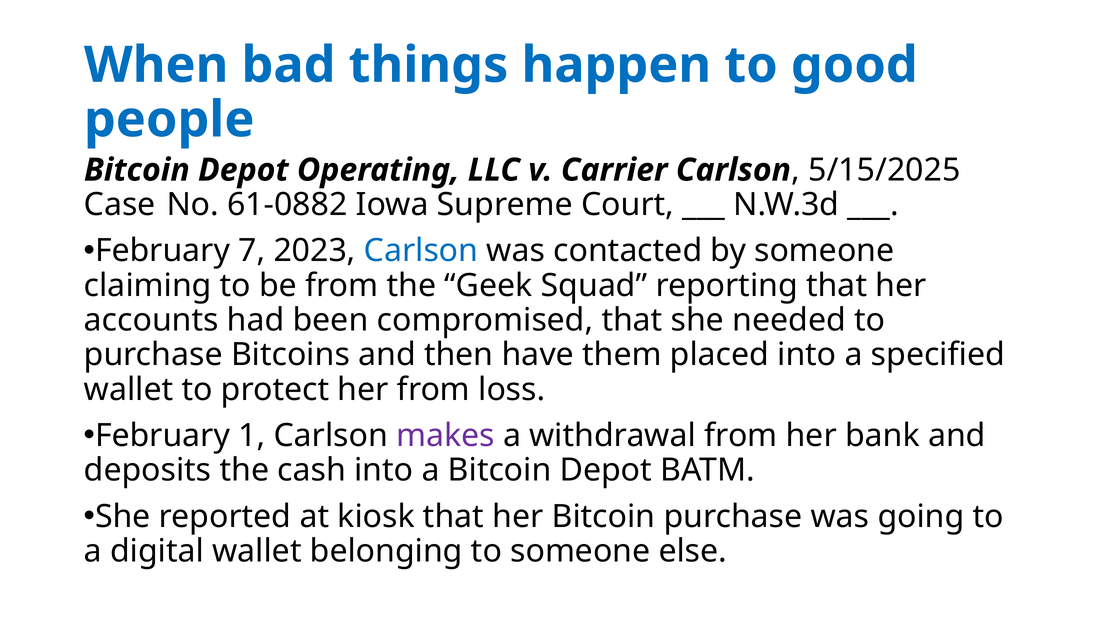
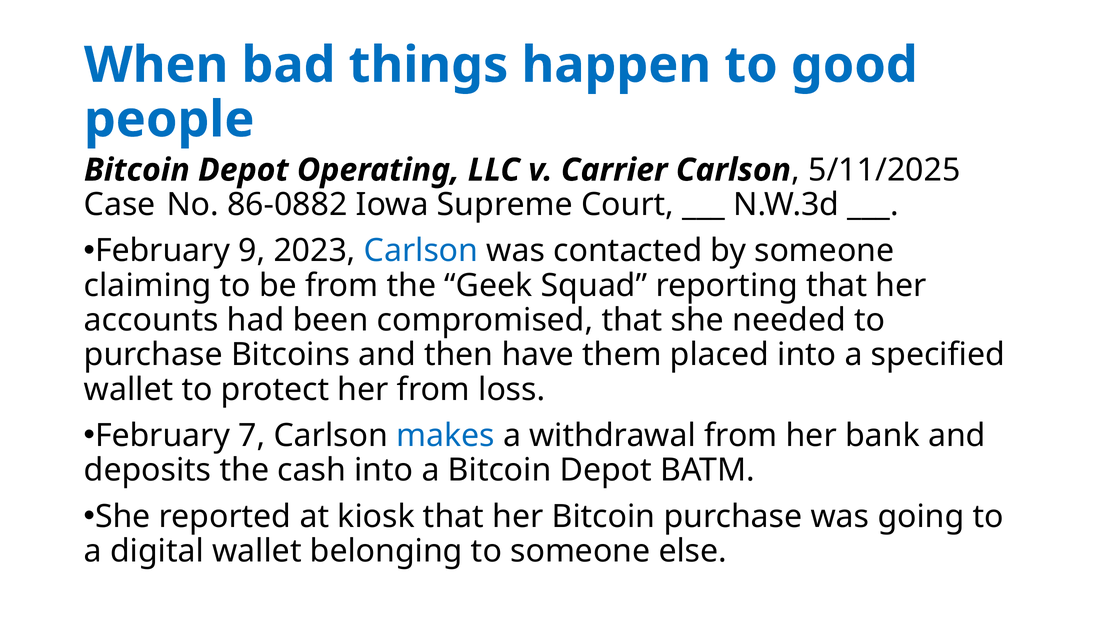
5/15/2025: 5/15/2025 -> 5/11/2025 (884, 170)
61-0882: 61-0882 -> 86-0882 (287, 205)
7: 7 -> 9 (252, 251)
1: 1 -> 7 (252, 436)
makes colour: purple -> blue (445, 436)
